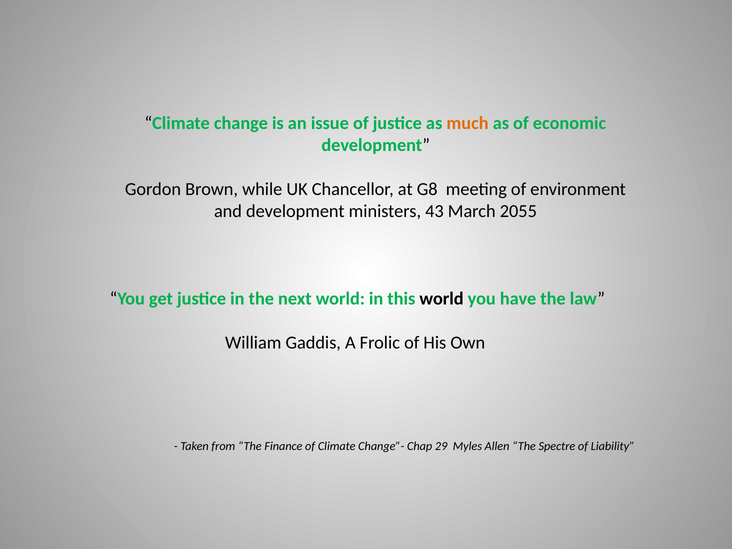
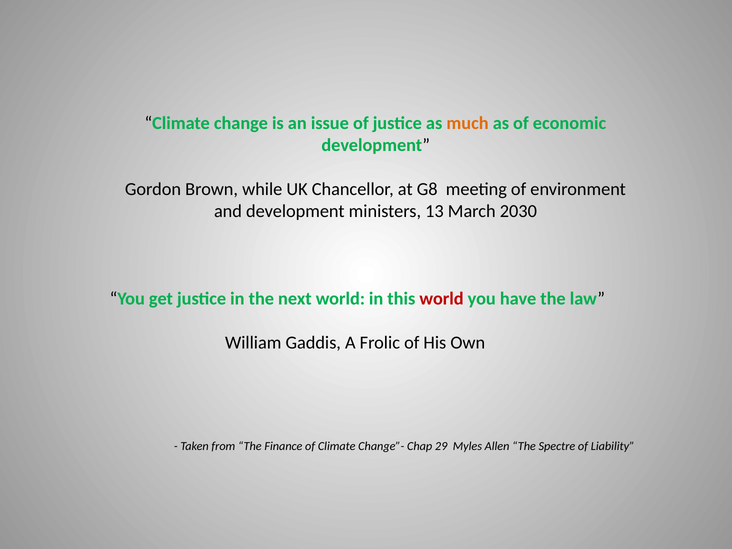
43: 43 -> 13 (434, 211)
2055: 2055 -> 2030 (518, 211)
world colour: black -> red (441, 299)
